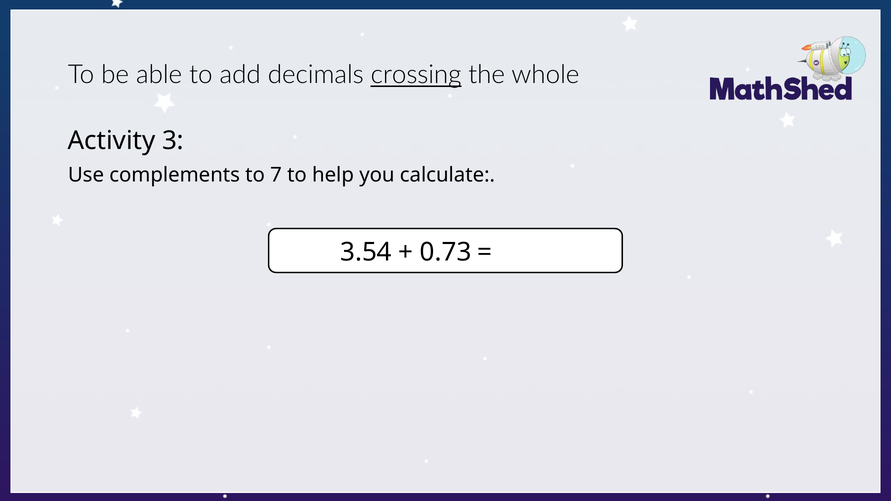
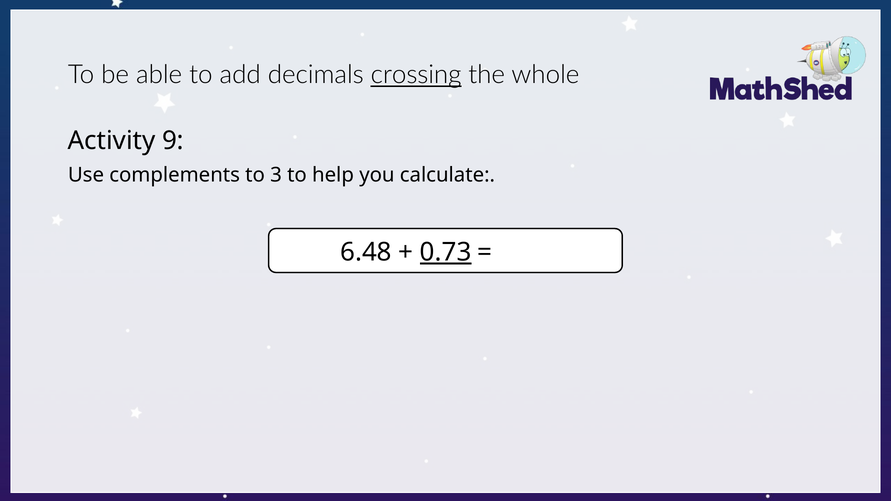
3: 3 -> 9 (173, 141)
7: 7 -> 3 (276, 175)
3.54: 3.54 -> 6.48 (366, 252)
0.73 underline: none -> present (446, 252)
